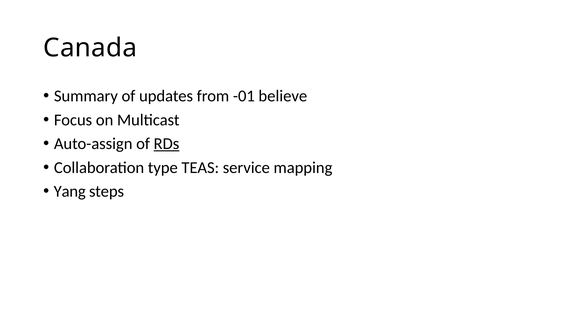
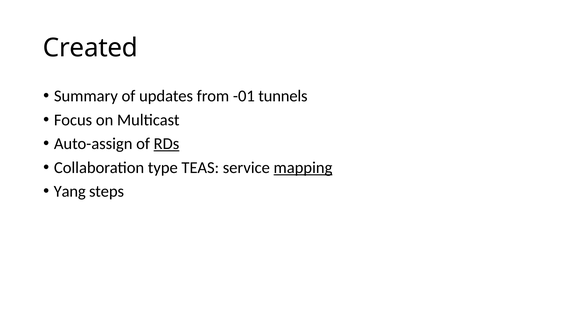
Canada: Canada -> Created (90, 48)
believe: believe -> tunnels (283, 96)
mapping underline: none -> present (303, 167)
